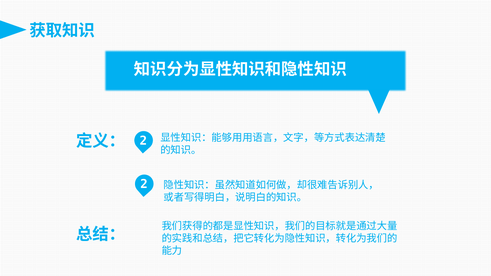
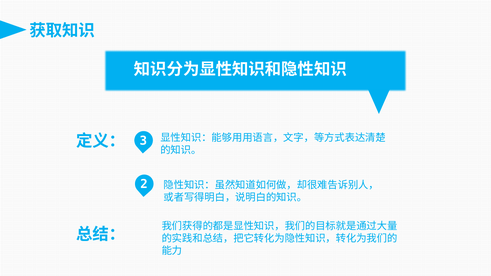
2: 2 -> 3 (143, 141)
